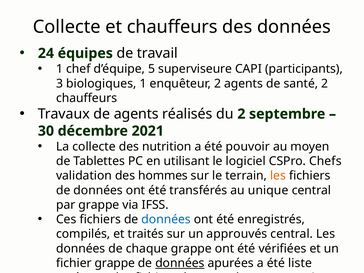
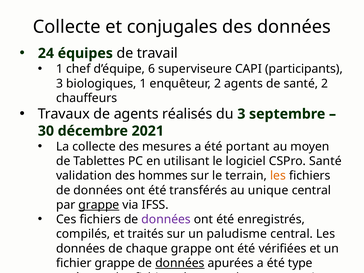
et chauffeurs: chauffeurs -> conjugales (172, 27)
5: 5 -> 6 (152, 69)
du 2: 2 -> 3 (241, 114)
nutrition: nutrition -> mesures (167, 147)
pouvoir: pouvoir -> portant (248, 147)
CSPro Chefs: Chefs -> Santé (325, 161)
grappe underline: none -> present (99, 205)
données colour: blue -> purple (166, 219)
un approuvés: approuvés -> paludisme (237, 234)
liste: liste -> type (300, 263)
